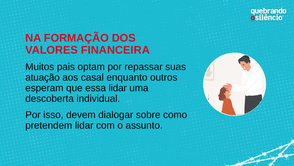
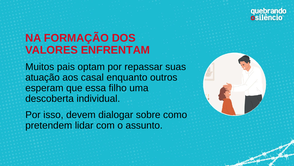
FINANCEIRA: FINANCEIRA -> ENFRENTAM (115, 50)
essa lidar: lidar -> filho (118, 88)
